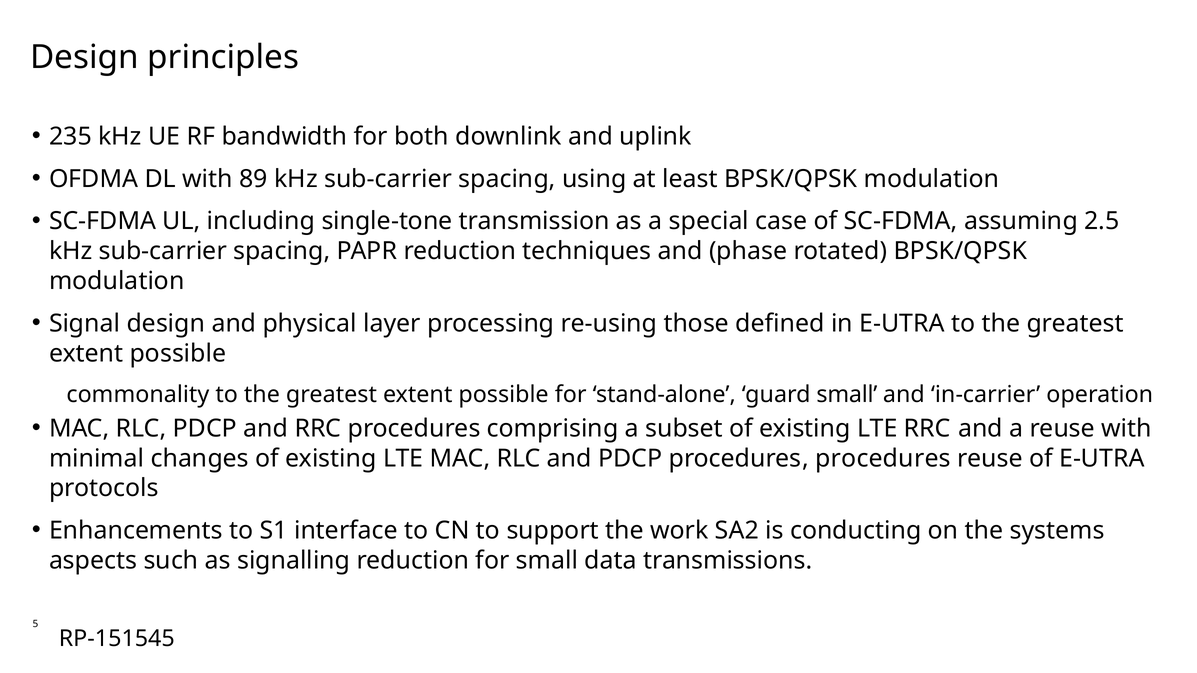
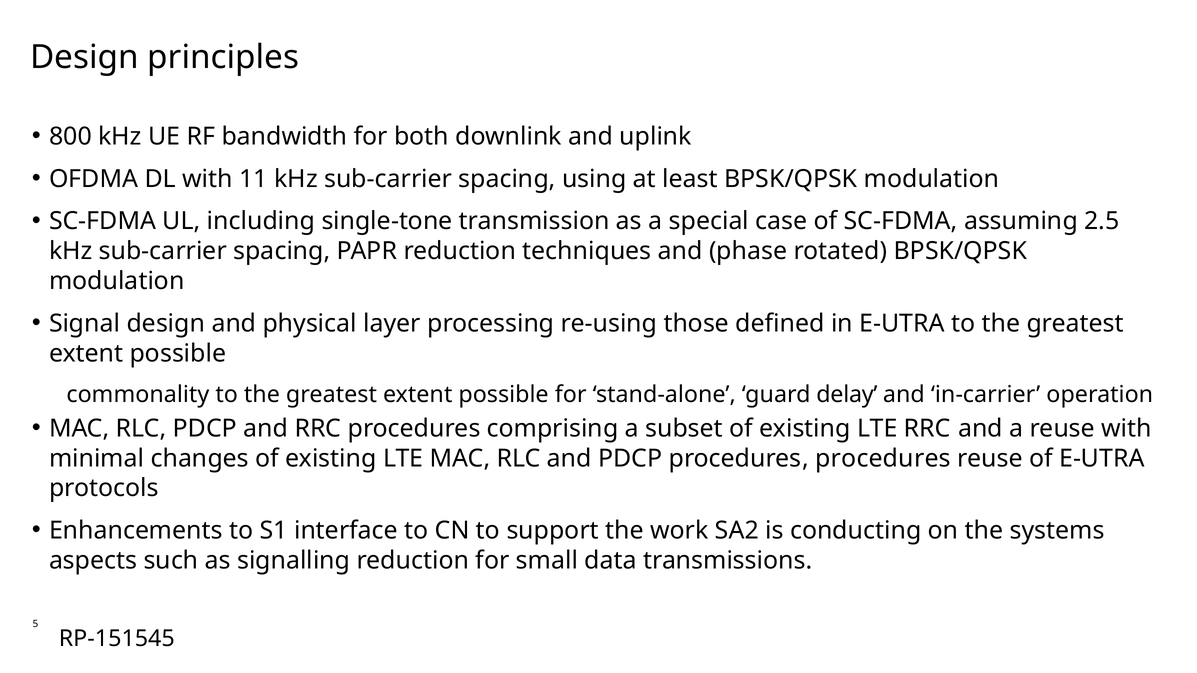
235: 235 -> 800 (70, 137)
89: 89 -> 11 (253, 179)
guard small: small -> delay (847, 395)
